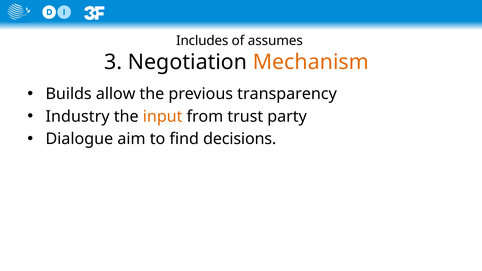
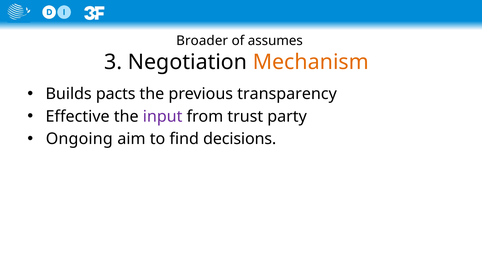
Includes: Includes -> Broader (202, 41)
allow: allow -> pacts (116, 94)
Industry: Industry -> Effective (78, 117)
input colour: orange -> purple (163, 117)
Dialogue: Dialogue -> Ongoing (79, 139)
